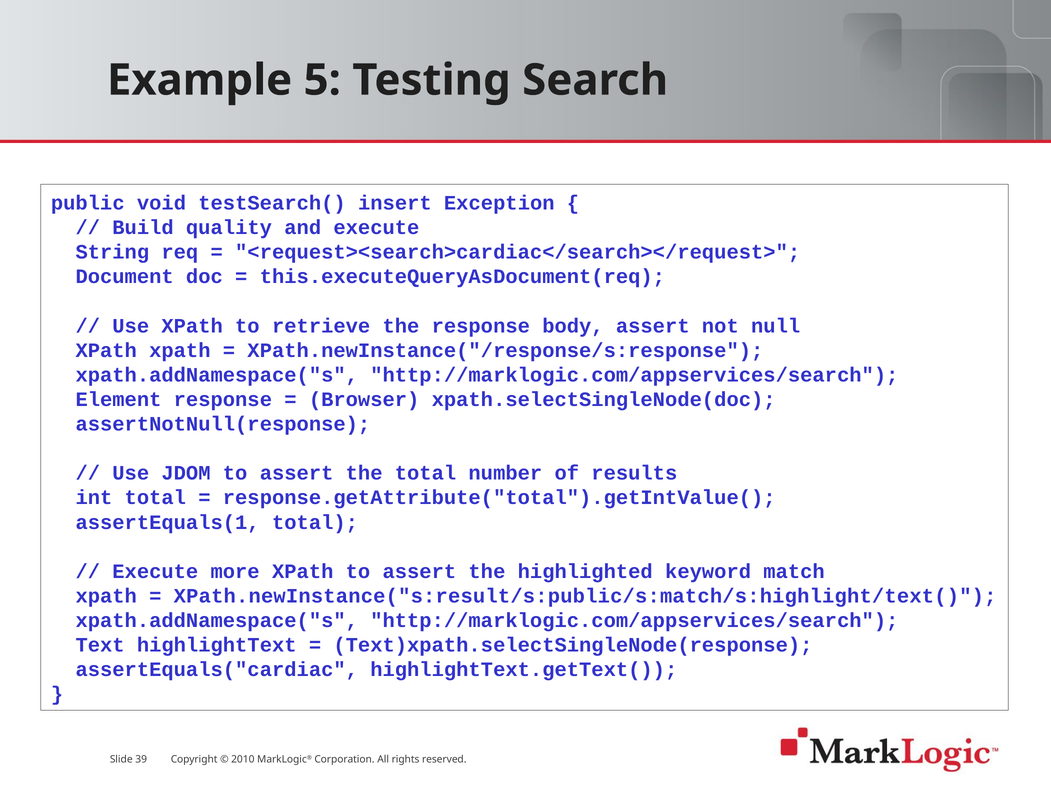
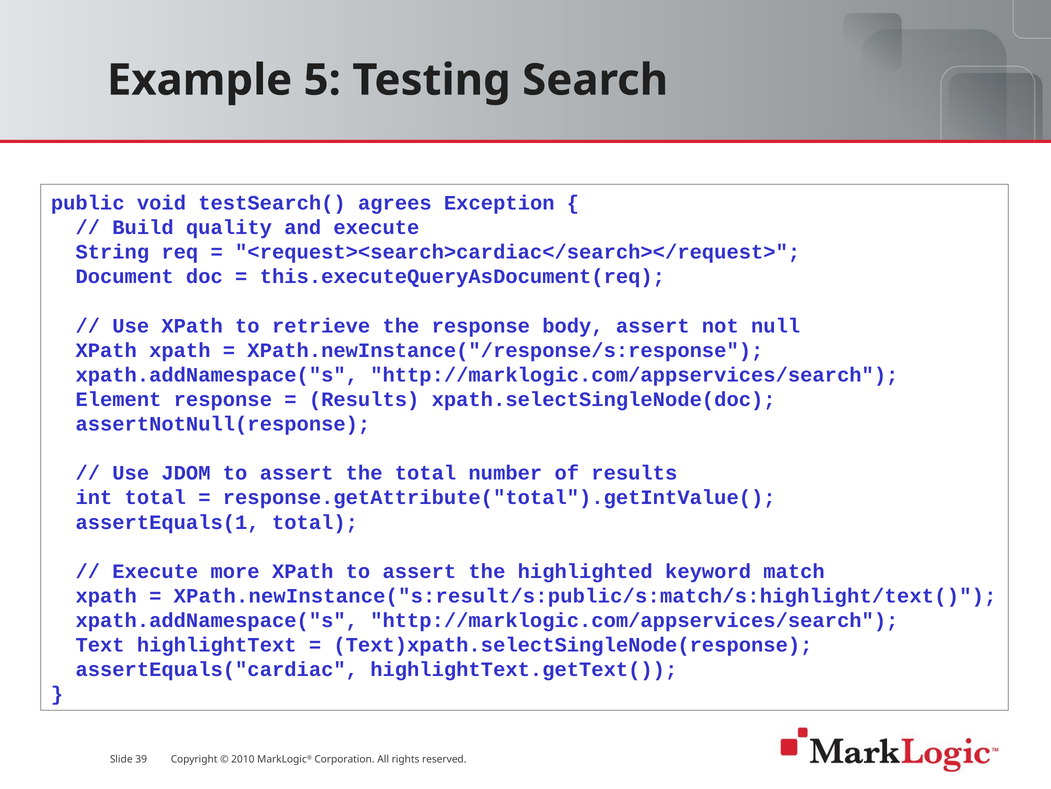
insert: insert -> agrees (395, 203)
Browser: Browser -> Results (364, 399)
